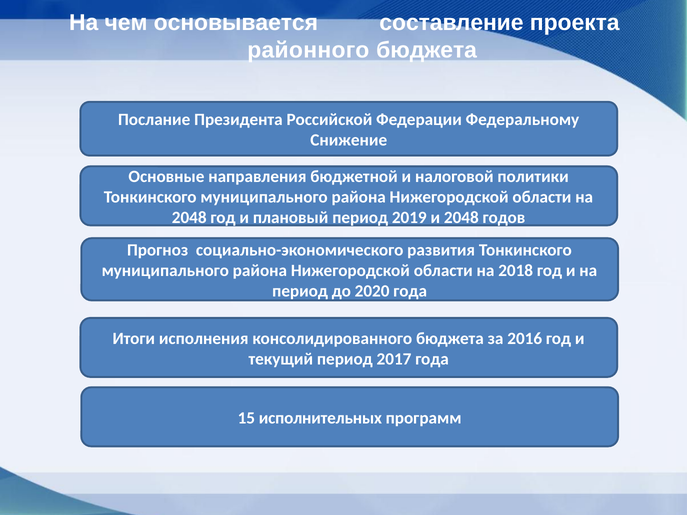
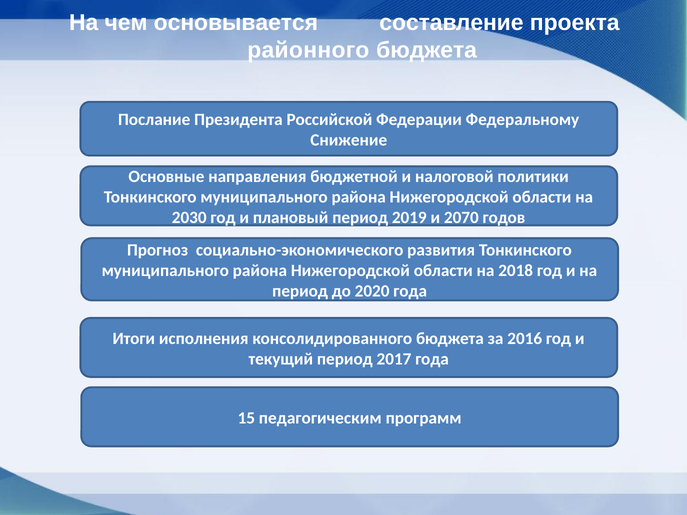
2048: 2048 -> 2030 (189, 218)
и 2048: 2048 -> 2070 (461, 218)
исполнительных: исполнительных -> педагогическим (320, 418)
